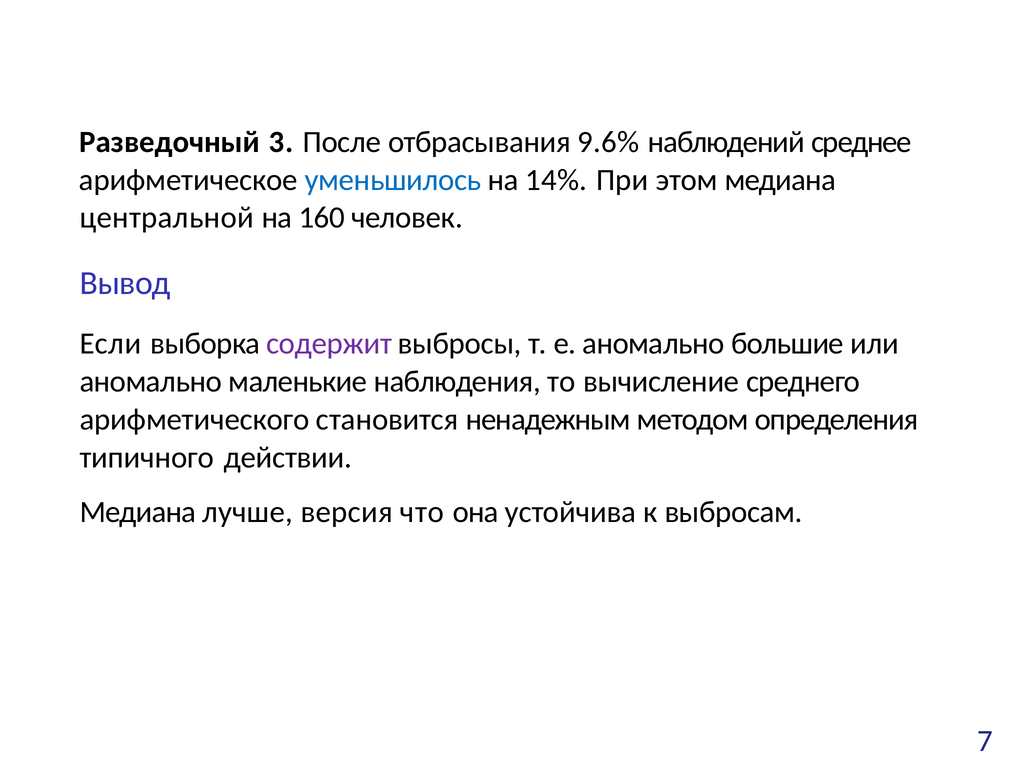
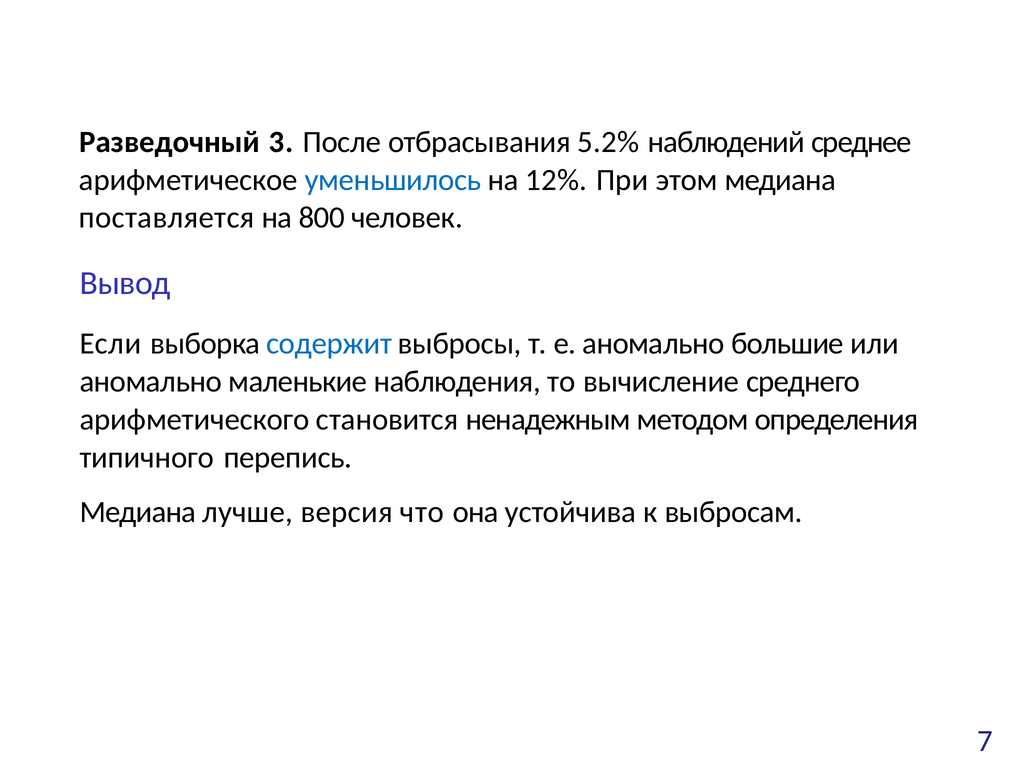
9.6%: 9.6% -> 5.2% (608, 142)
14%: 14% -> 12% (556, 180)
центральной: центральной -> поставляется (167, 218)
160: 160 -> 800 (322, 218)
содержит colour: purple -> blue (329, 344)
действии: действии -> перепись (288, 457)
